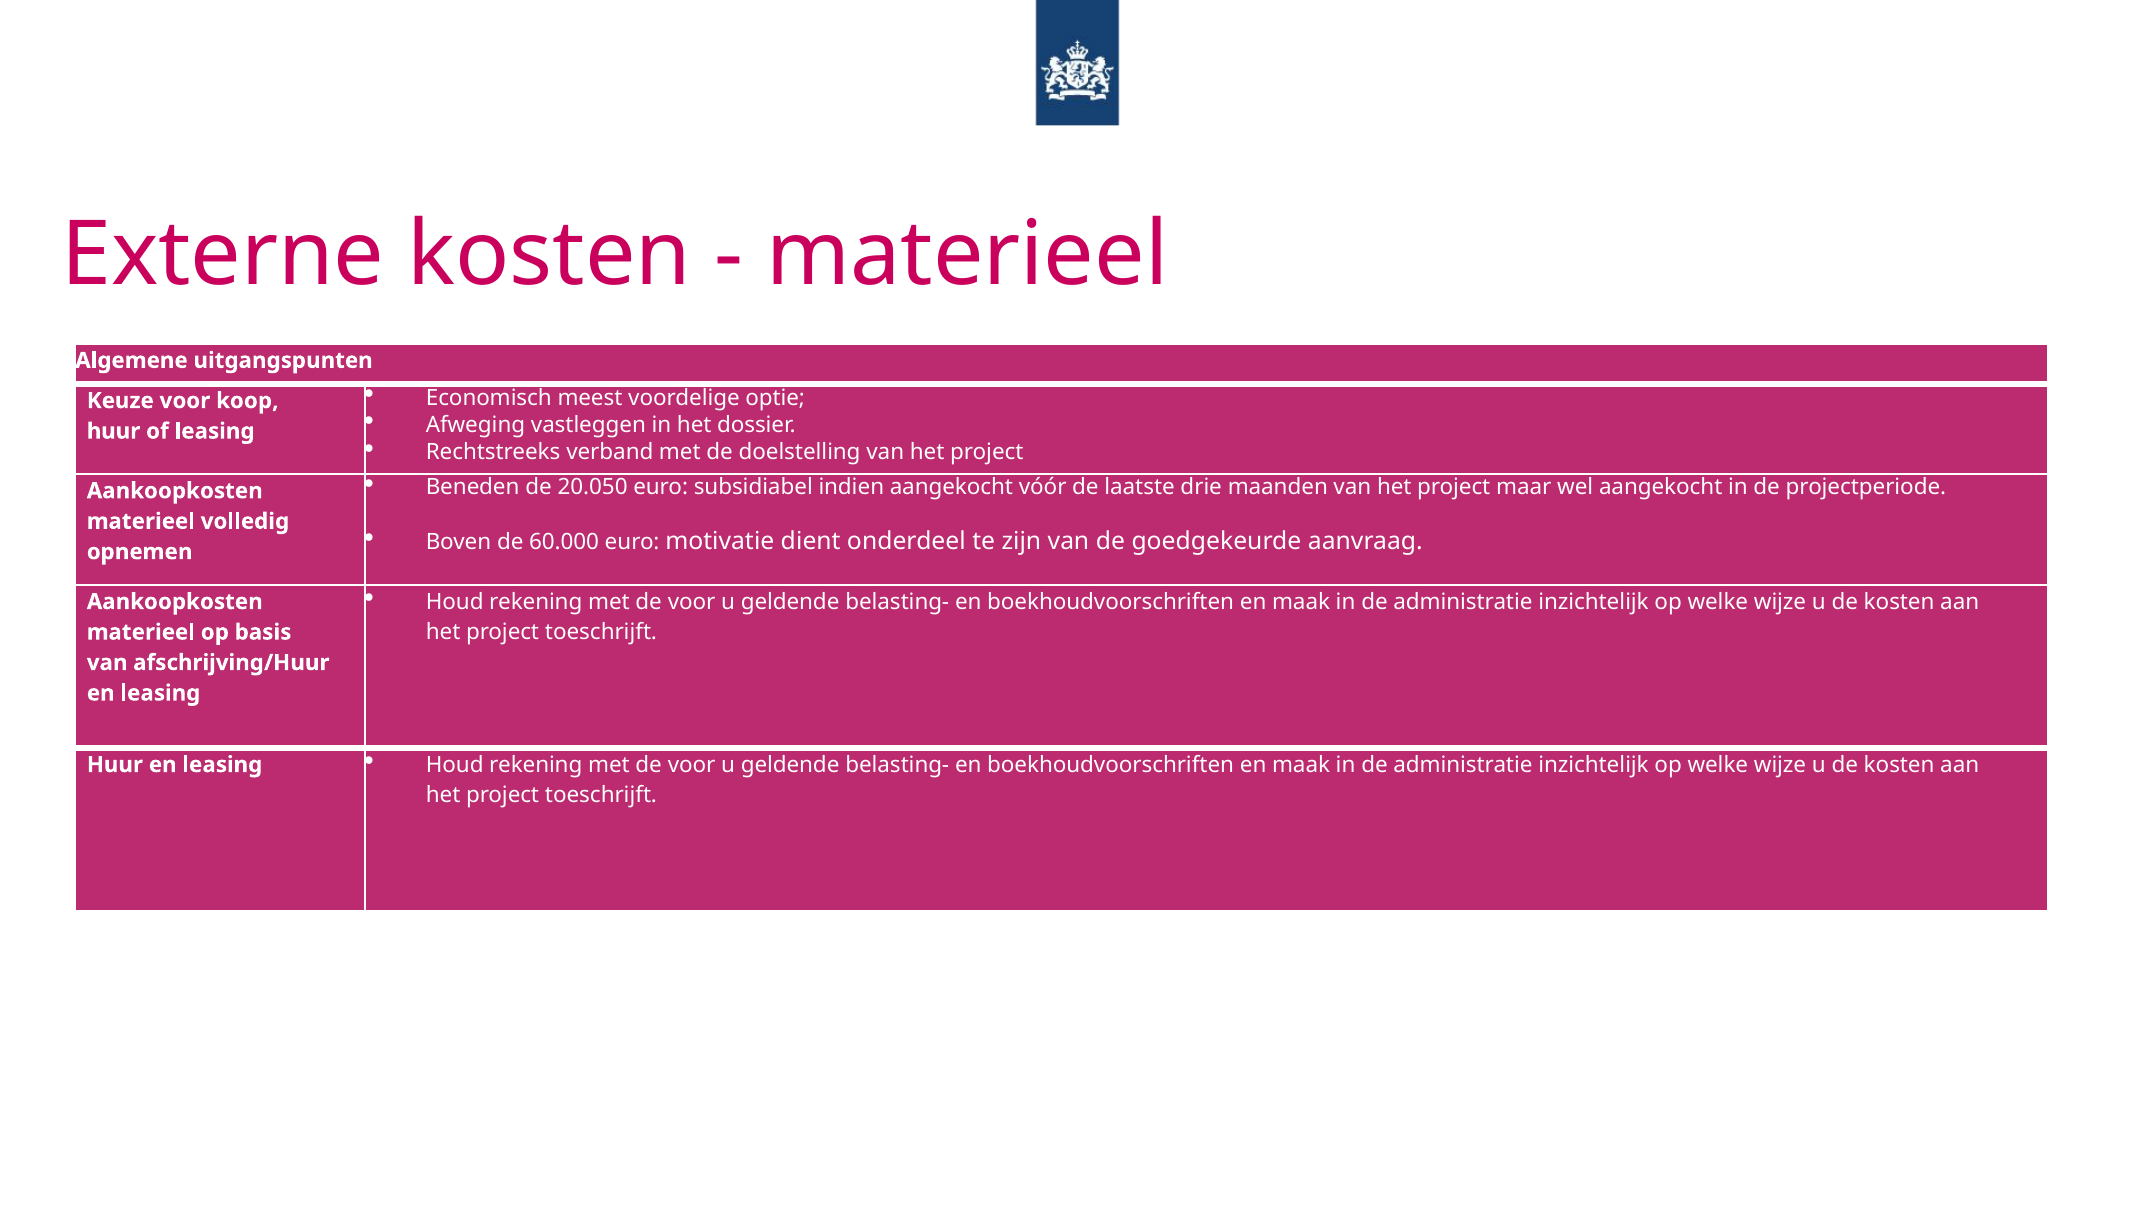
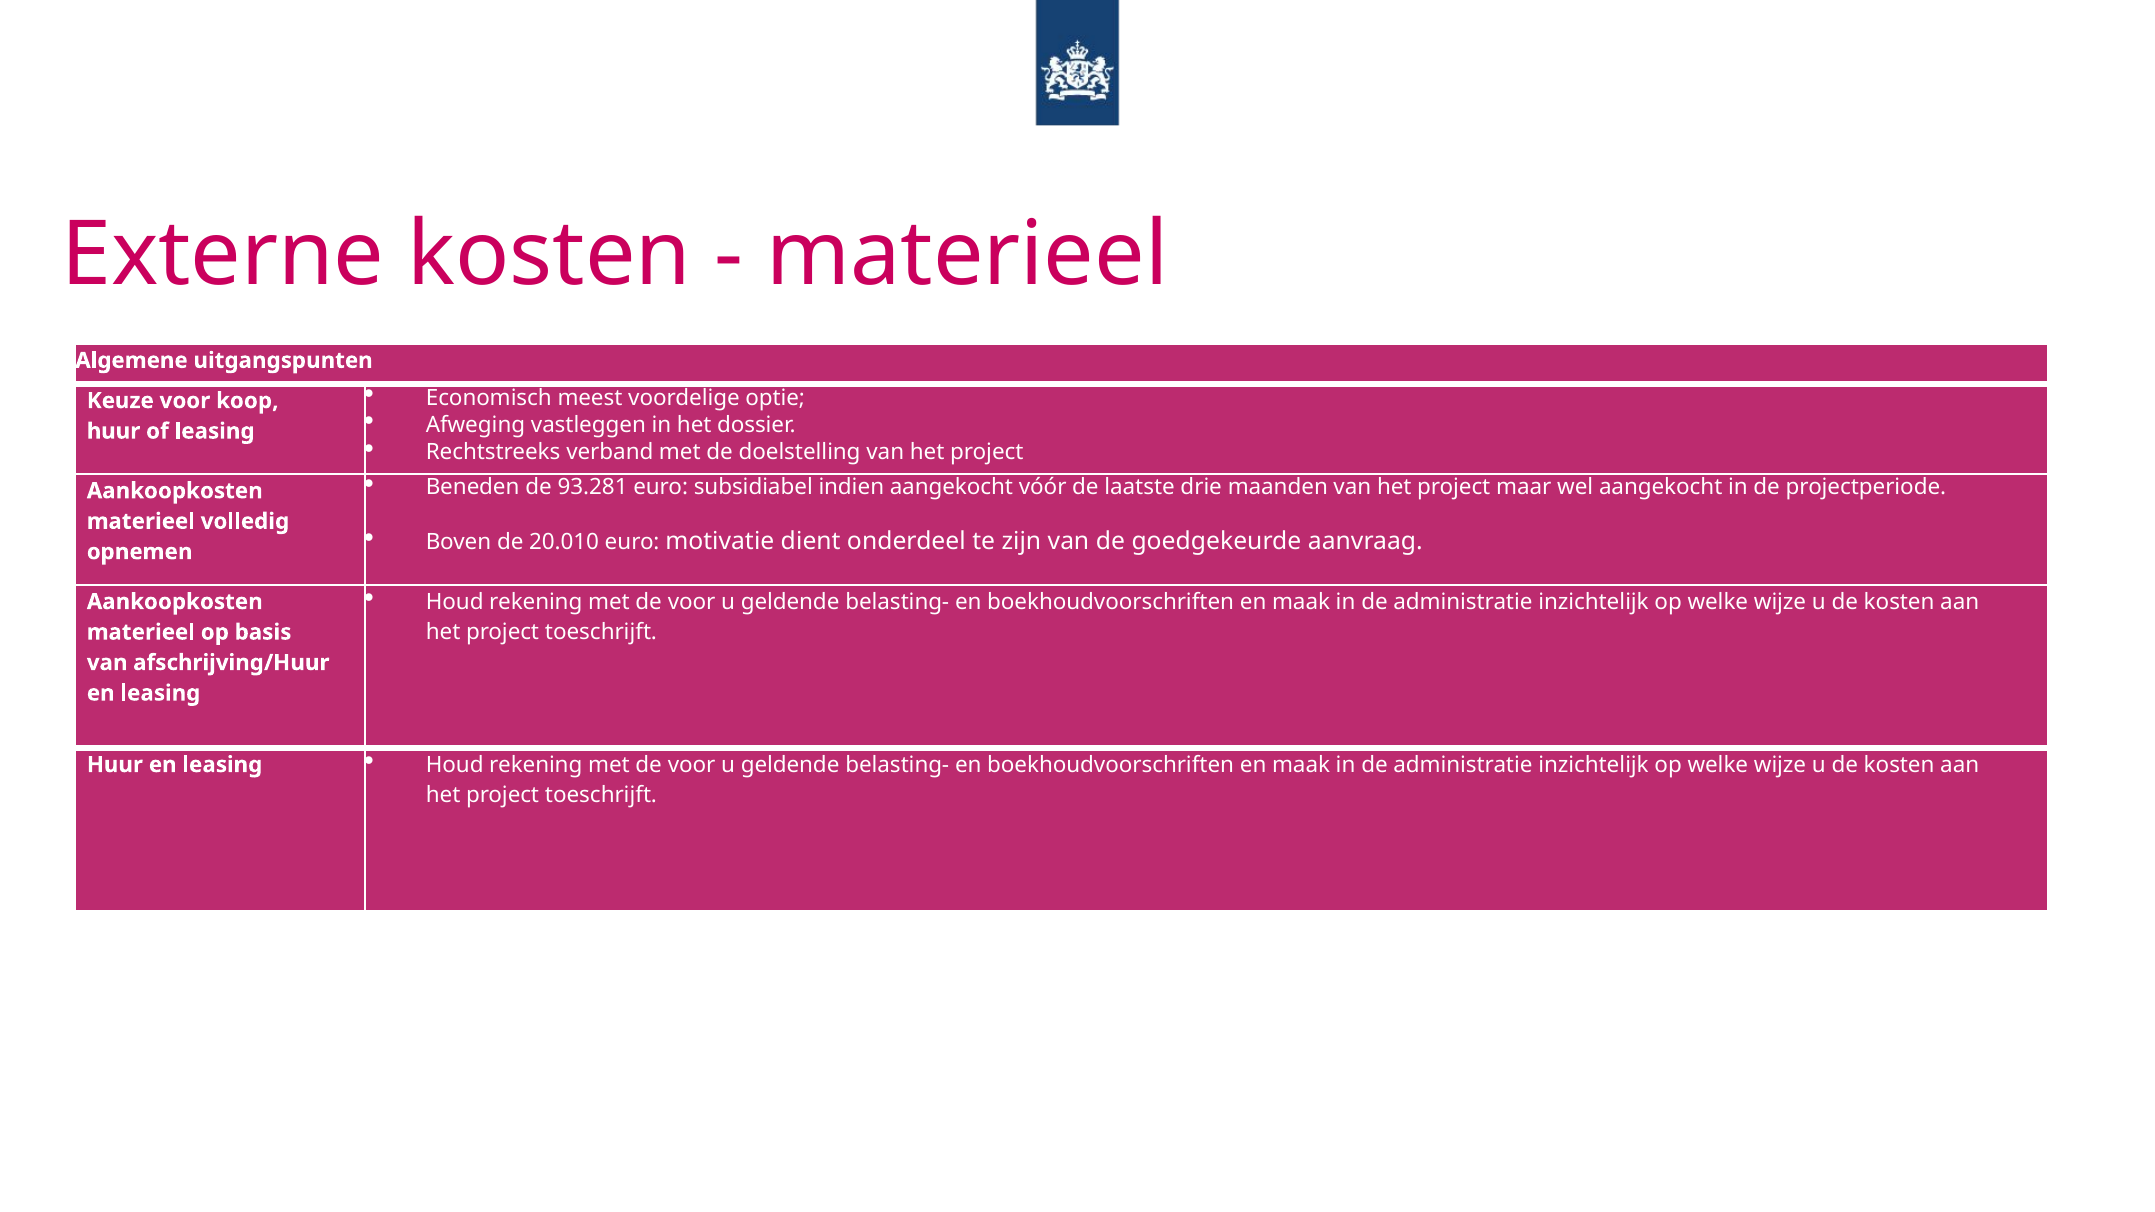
20.050: 20.050 -> 93.281 (593, 488)
60.000: 60.000 -> 20.010 (564, 543)
